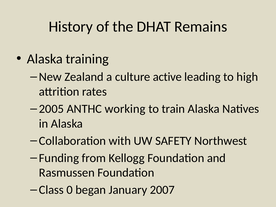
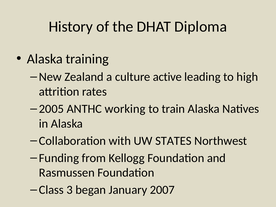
Remains: Remains -> Diploma (201, 27)
SAFETY: SAFETY -> STATES (173, 141)
0: 0 -> 3 (70, 190)
